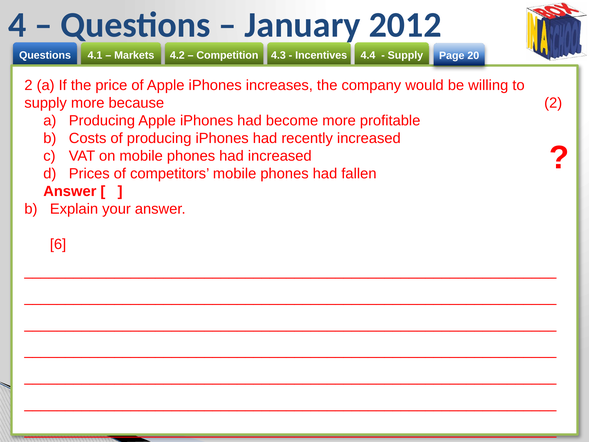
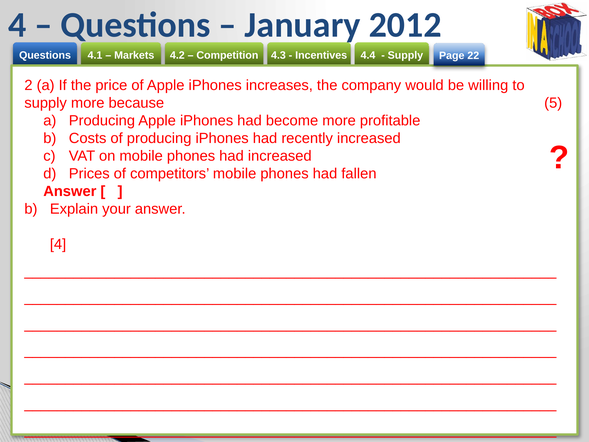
20: 20 -> 22 (473, 56)
because 2: 2 -> 5 (553, 103)
6: 6 -> 4 (58, 244)
